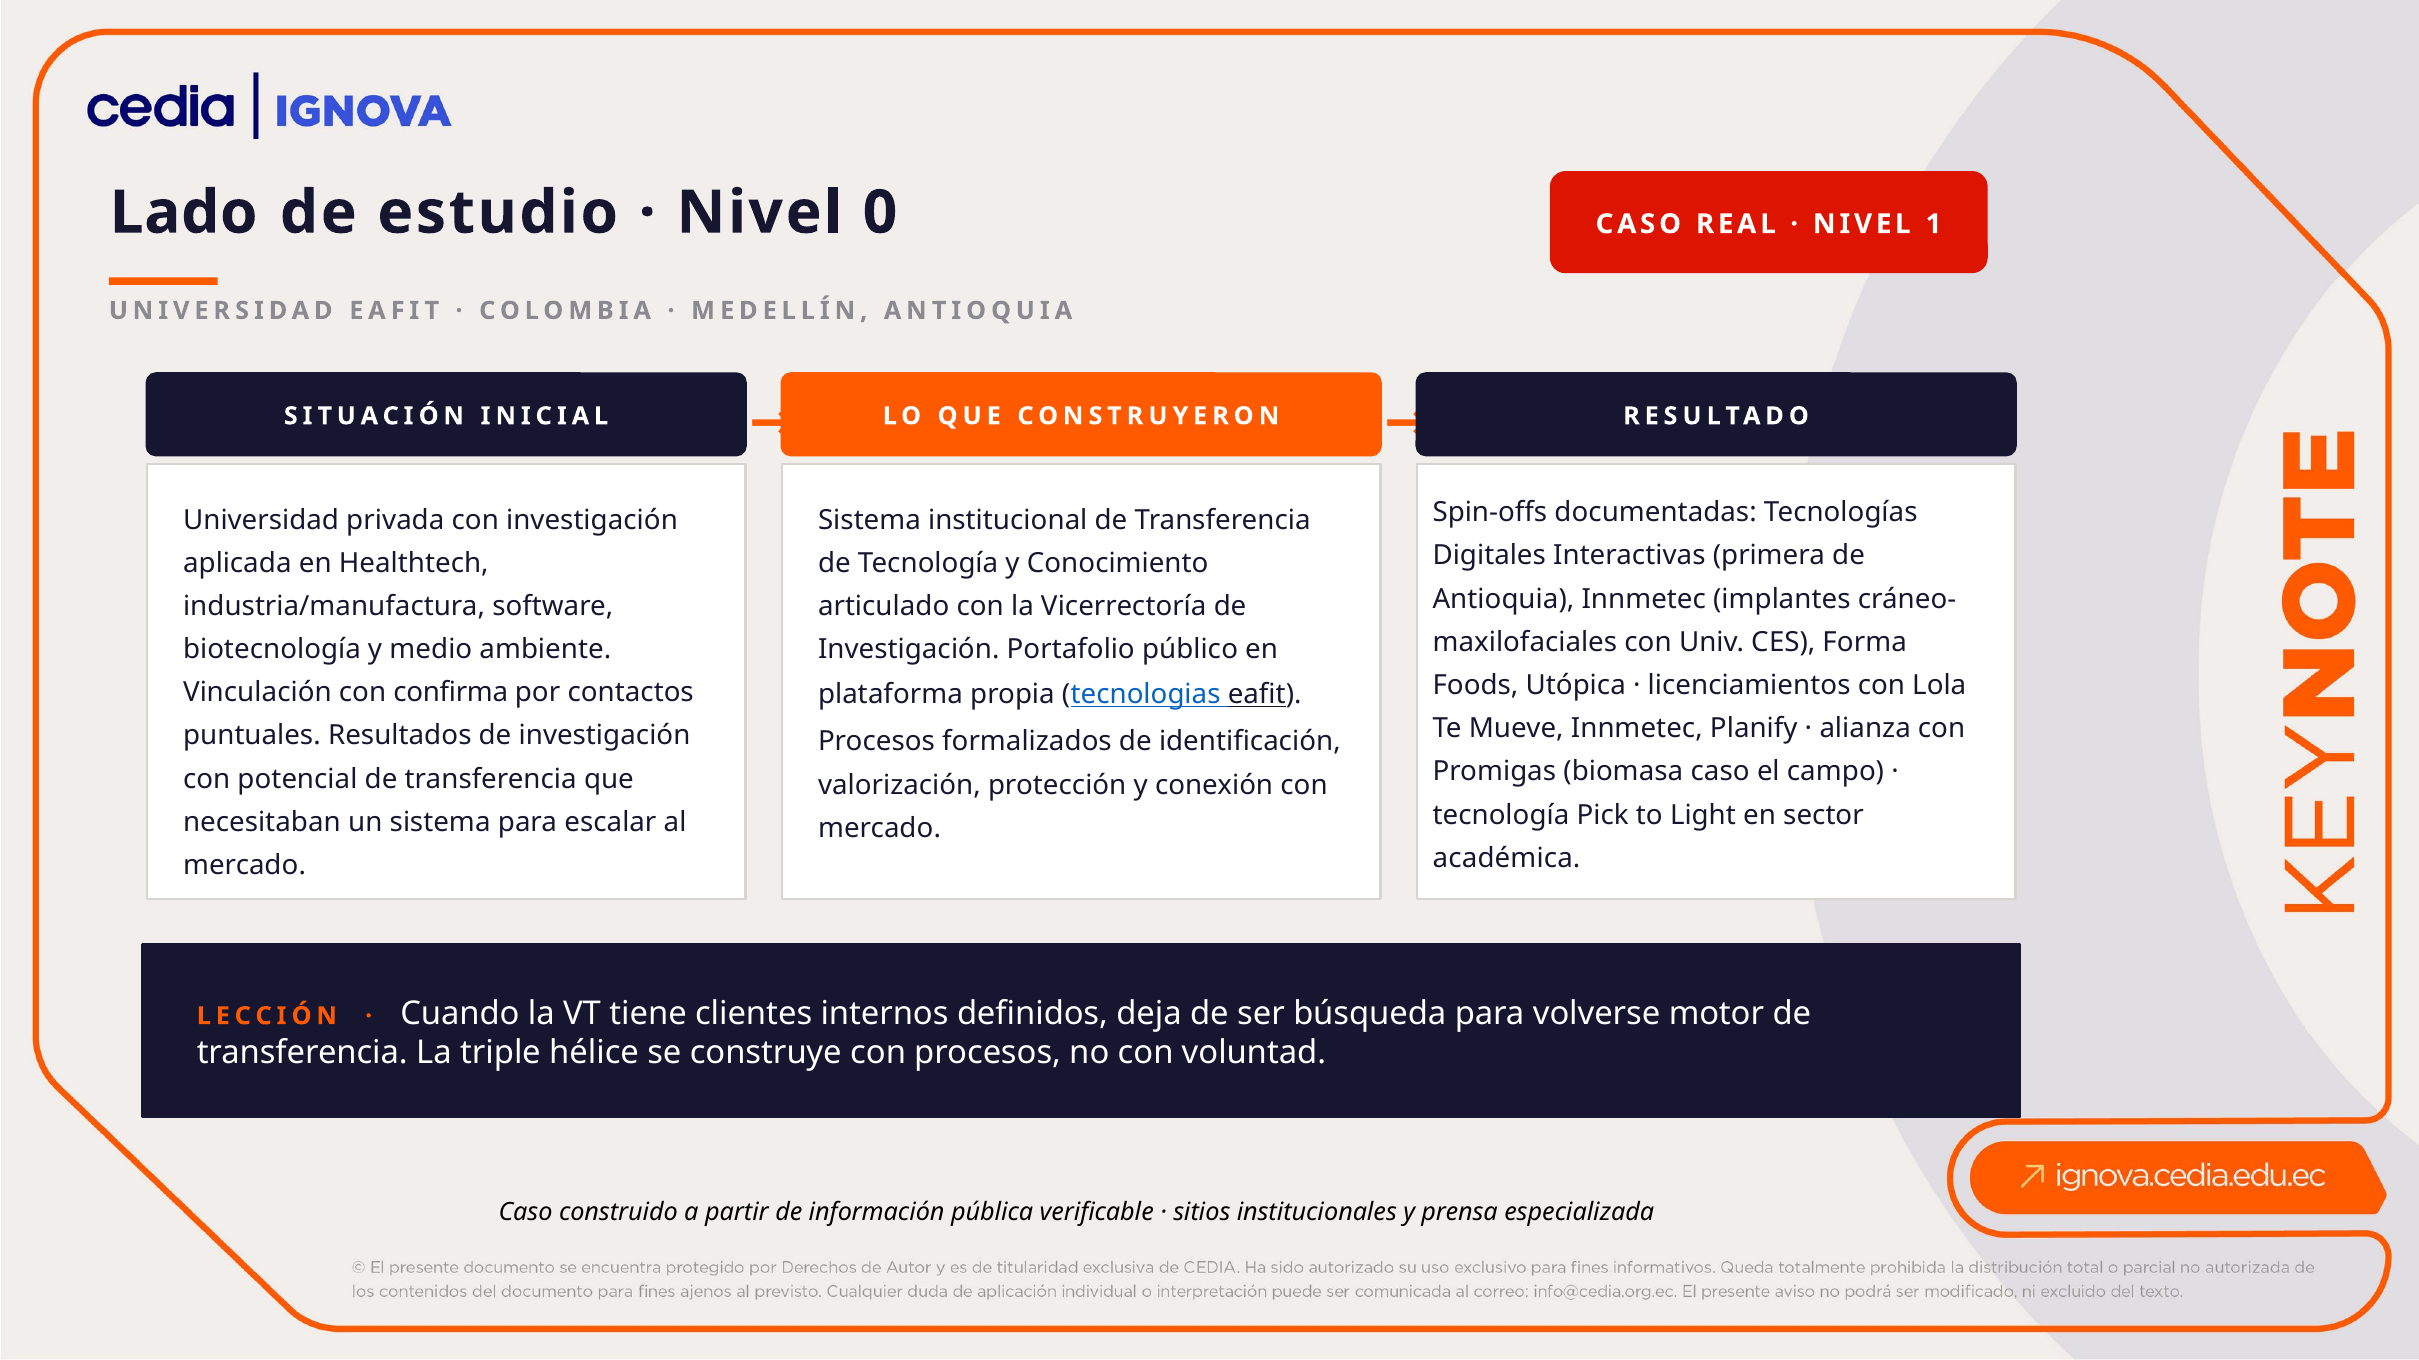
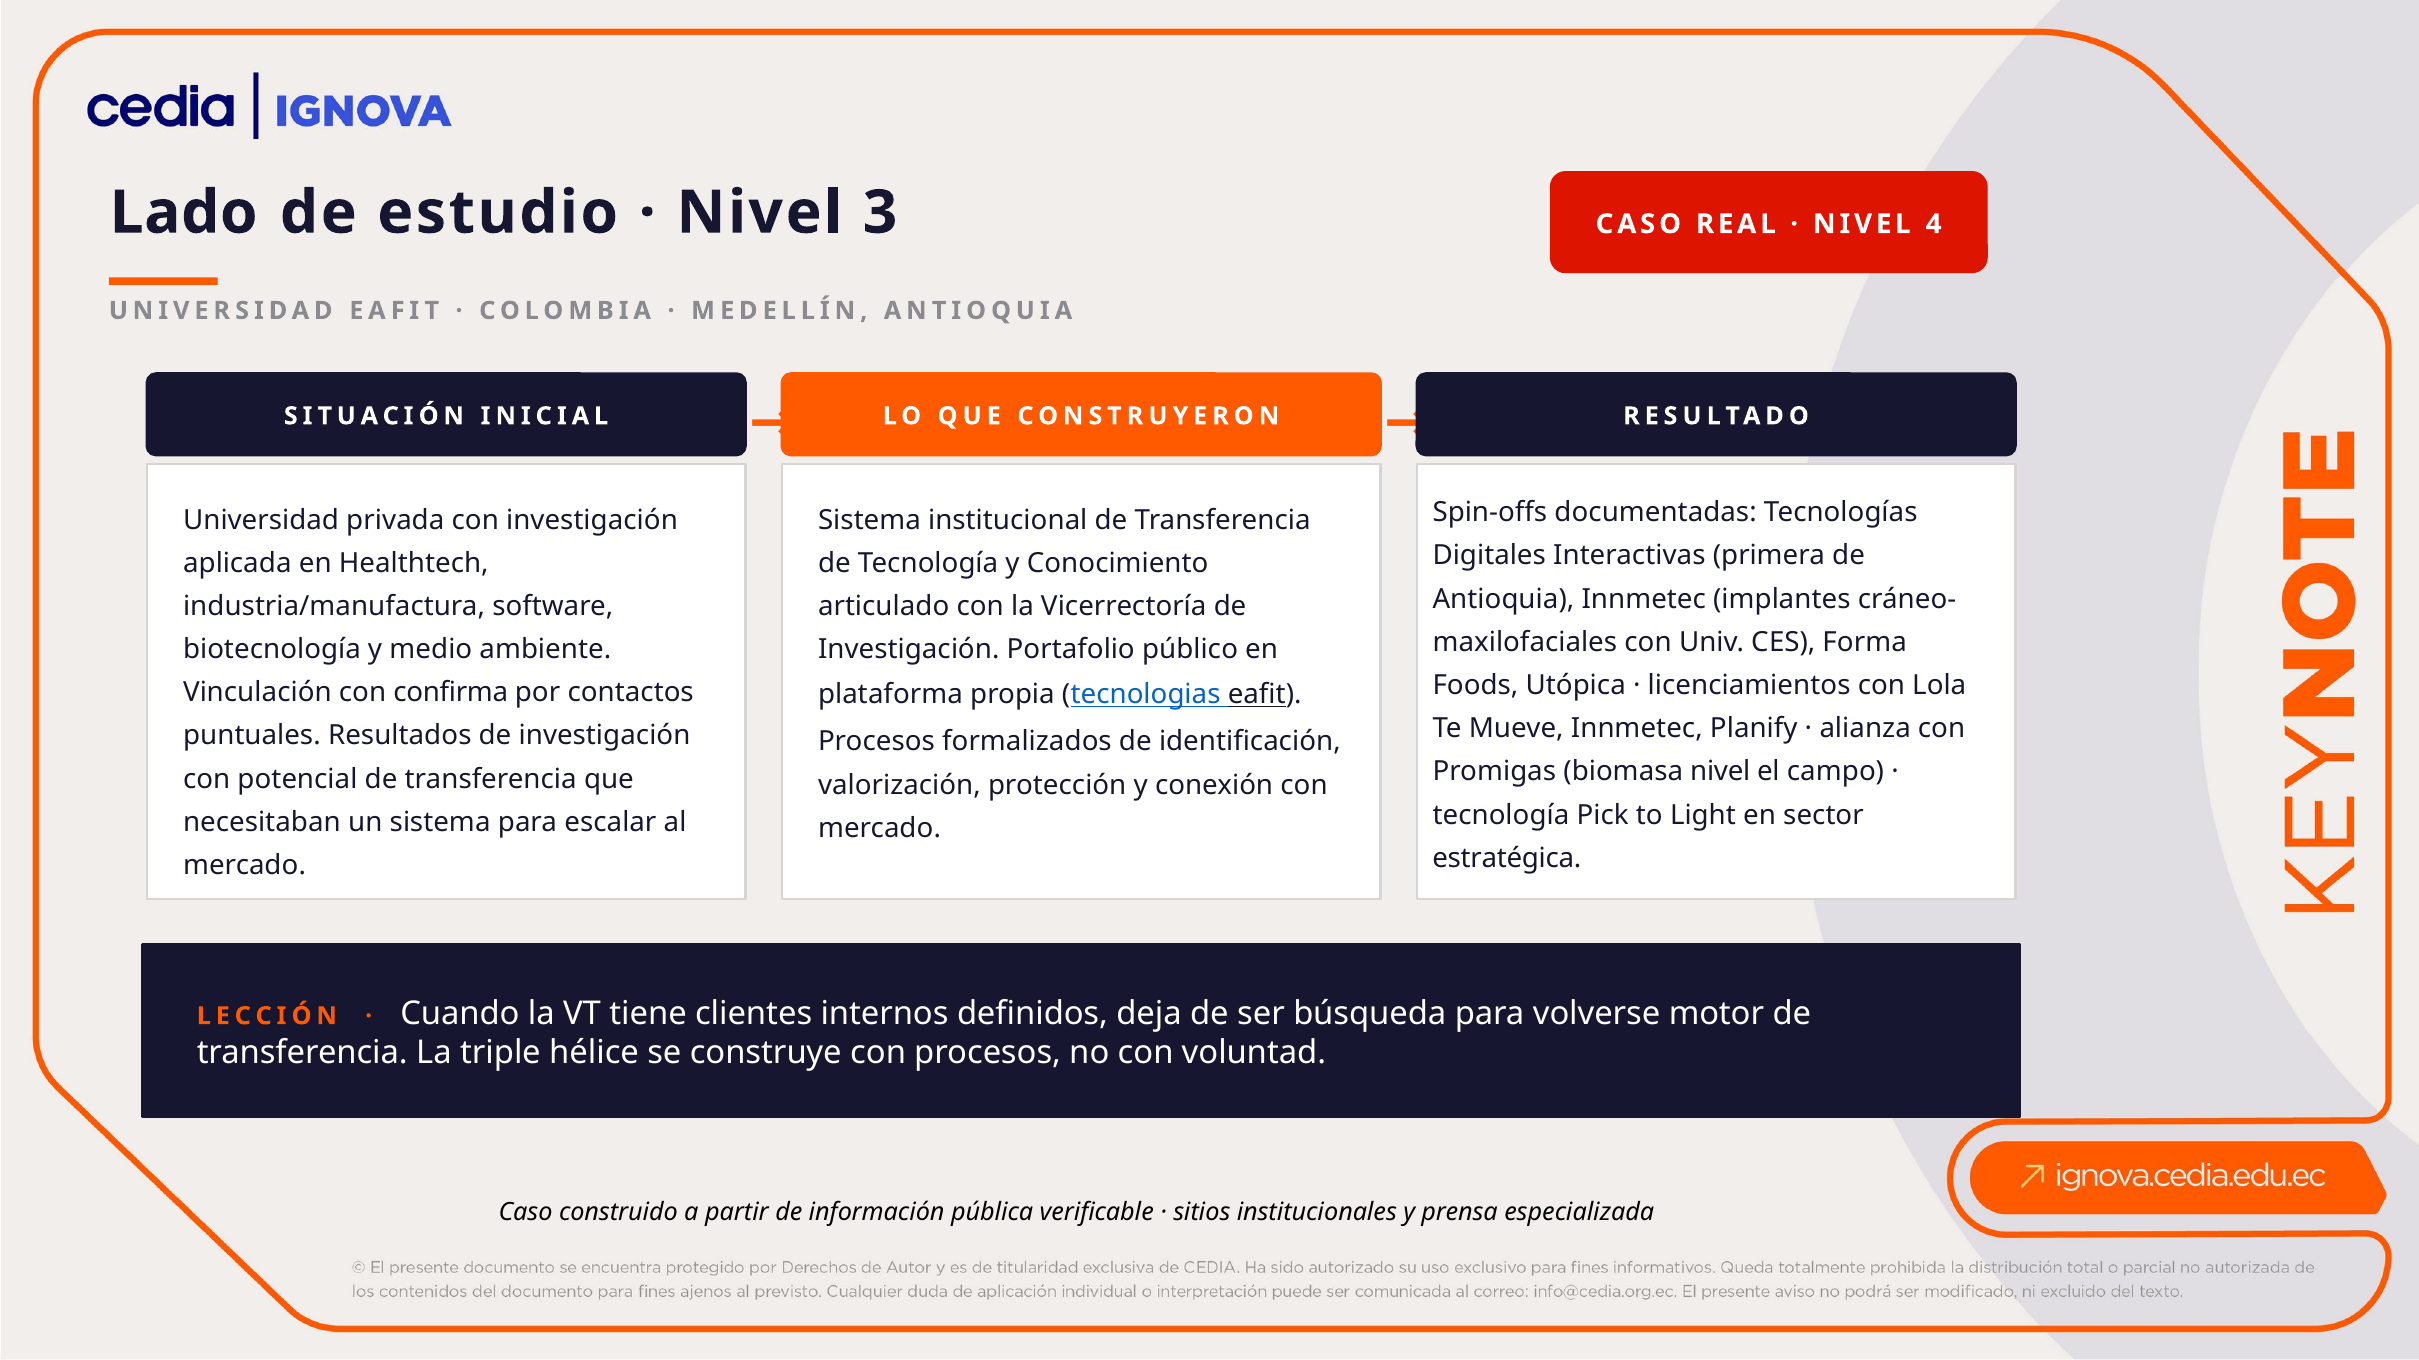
0: 0 -> 3 (880, 213)
1: 1 -> 4 (1934, 224)
biomasa caso: caso -> nivel (1720, 772)
académica: académica -> estratégica (1507, 859)
